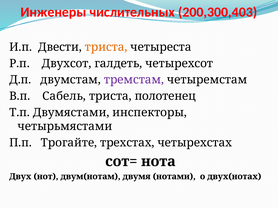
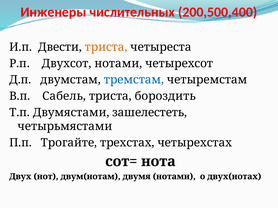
200,300,403: 200,300,403 -> 200,500,400 (218, 12)
Двухсот галдеть: галдеть -> нотами (118, 64)
тремстам colour: purple -> blue (134, 80)
полотенец: полотенец -> бороздить (165, 96)
инспекторы: инспекторы -> зашелестеть (150, 113)
